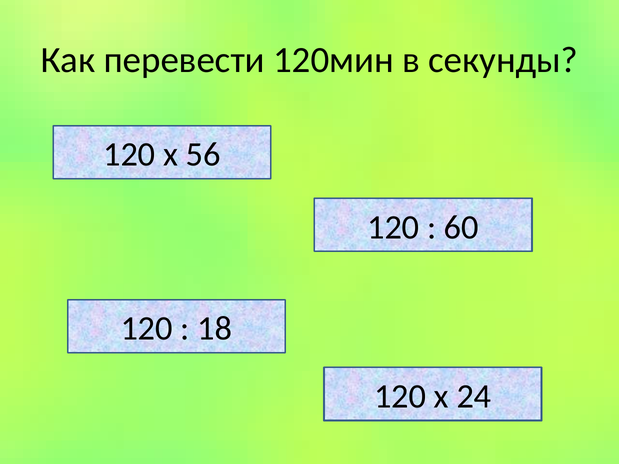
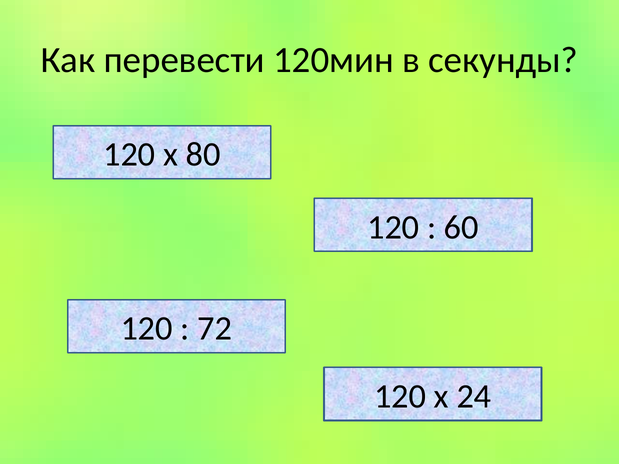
56: 56 -> 80 (203, 155)
18: 18 -> 72 (215, 329)
